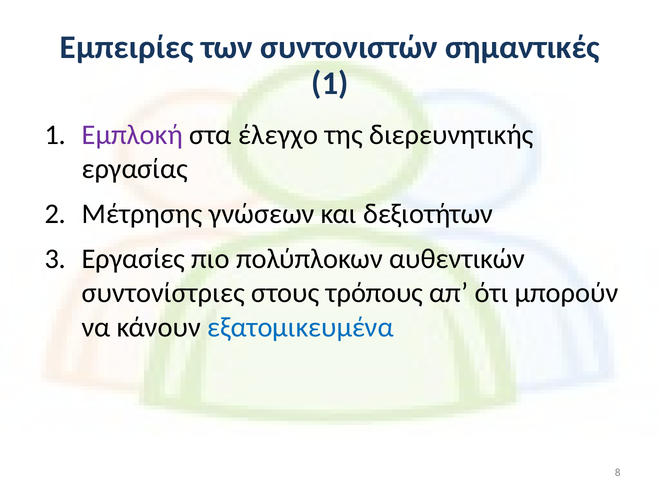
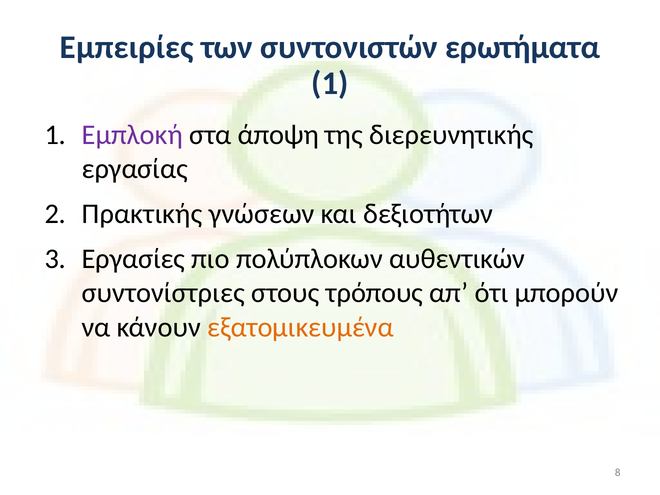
σημαντικές: σημαντικές -> ερωτήματα (523, 48)
έλεγχο: έλεγχο -> άποψη (278, 135)
Μέτρησης: Μέτρησης -> Πρακτικής (142, 214)
εξατομικευμένα colour: blue -> orange (300, 327)
